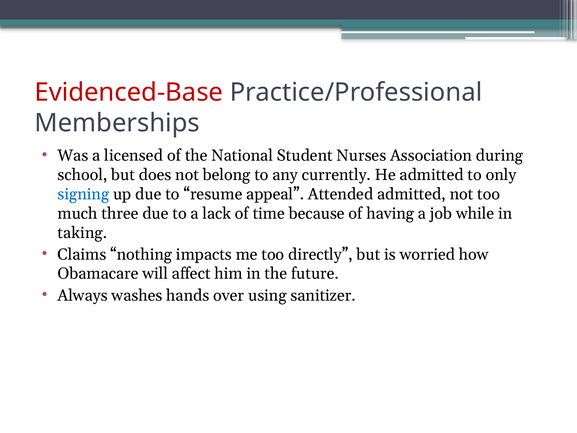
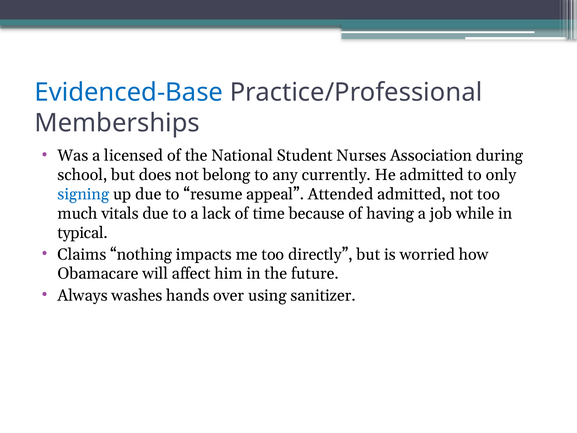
Evidenced-Base colour: red -> blue (129, 92)
three: three -> vitals (120, 213)
taking: taking -> typical (83, 233)
